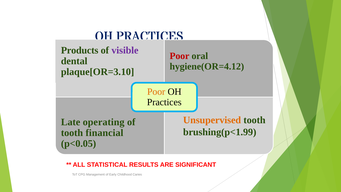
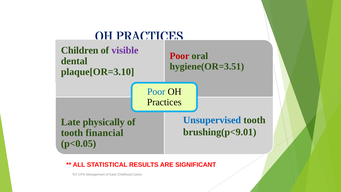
Products: Products -> Children (80, 50)
hygiene(OR=4.12: hygiene(OR=4.12 -> hygiene(OR=3.51 (207, 66)
Poor colour: orange -> blue (156, 92)
Unsupervised colour: orange -> blue (212, 120)
operating: operating -> physically (104, 122)
brushing(p<1.99: brushing(p<1.99 -> brushing(p<9.01 (220, 132)
